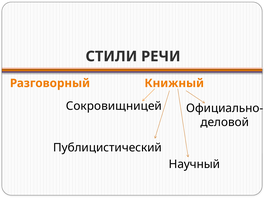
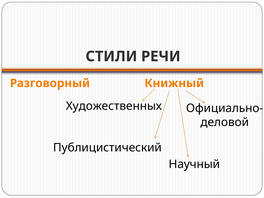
Сокровищницей: Сокровищницей -> Художественных (114, 106)
